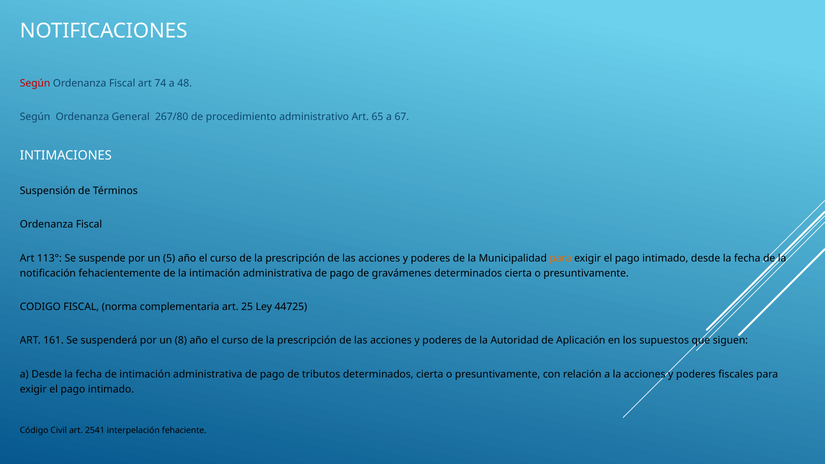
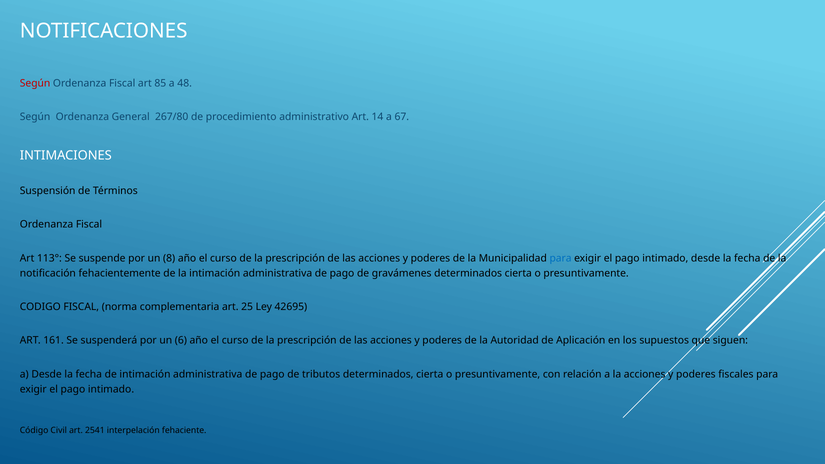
74: 74 -> 85 (160, 83)
65: 65 -> 14 (377, 117)
5: 5 -> 8 (169, 258)
para colour: orange -> blue (561, 258)
44725: 44725 -> 42695 (291, 307)
8: 8 -> 6 (181, 341)
